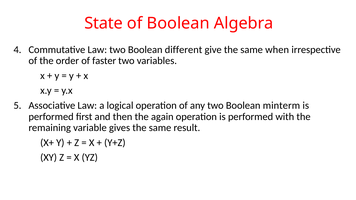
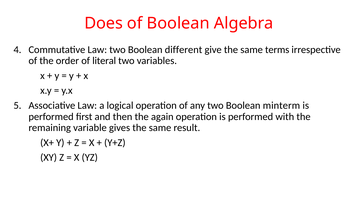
State: State -> Does (104, 23)
when: when -> terms (277, 50)
faster: faster -> literal (104, 61)
